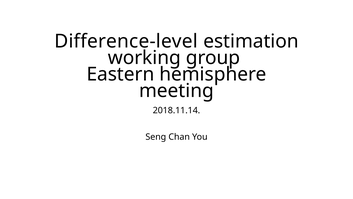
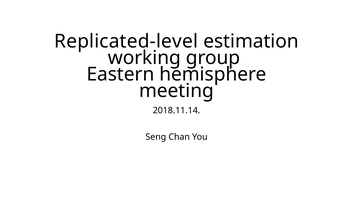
Difference-level: Difference-level -> Replicated-level (126, 41)
